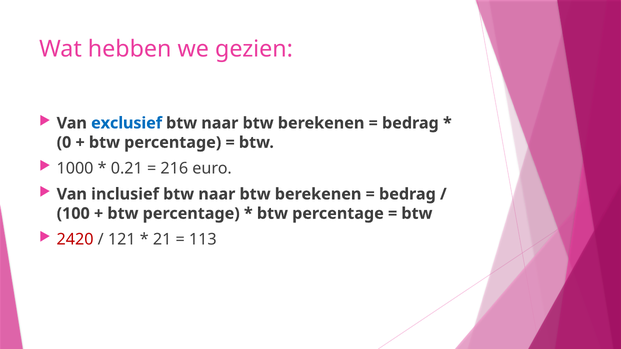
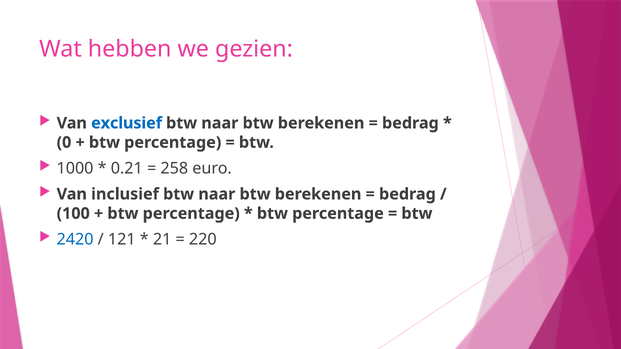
216: 216 -> 258 (174, 168)
2420 colour: red -> blue (75, 240)
113: 113 -> 220 (203, 240)
